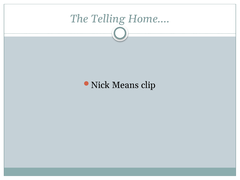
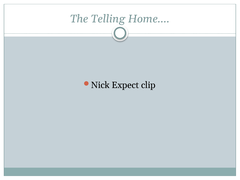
Means: Means -> Expect (125, 85)
